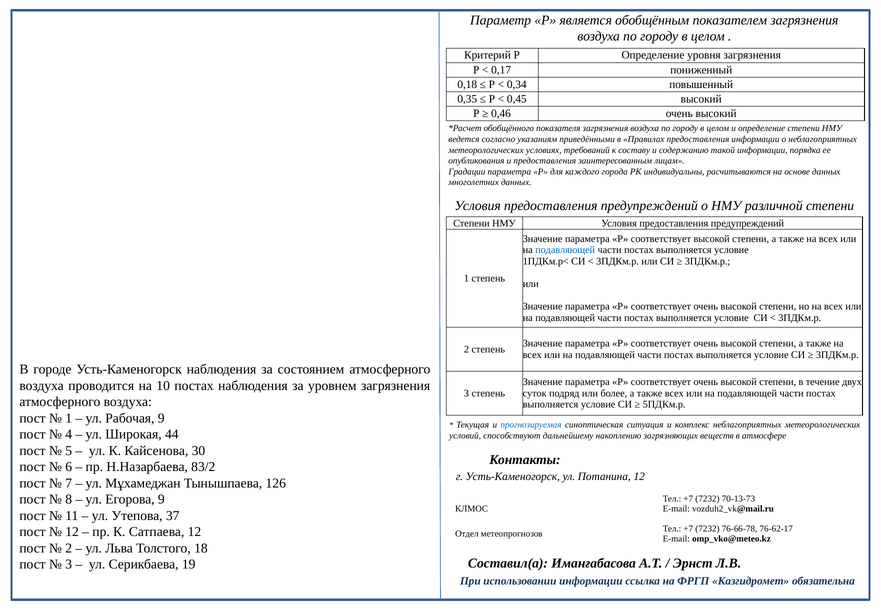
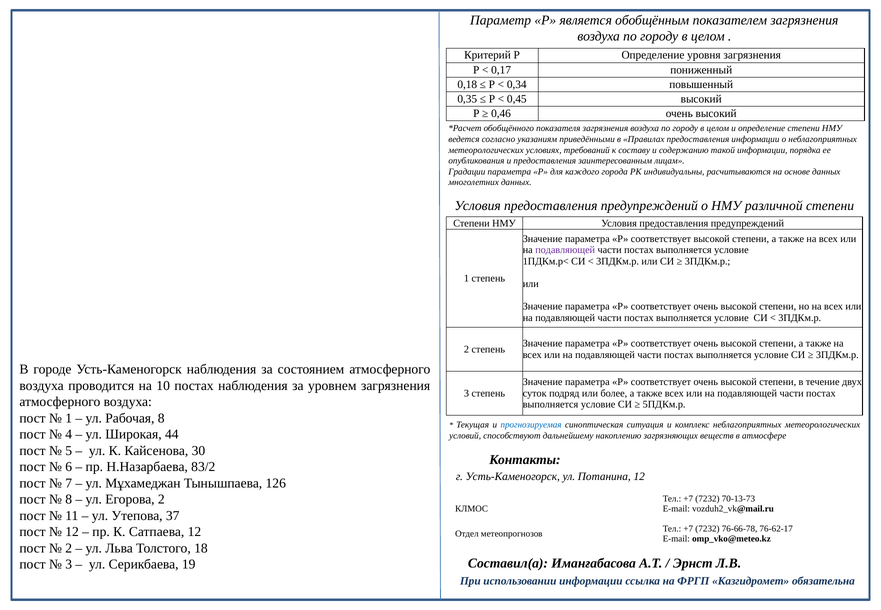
подавляющей colour: blue -> purple (565, 250)
Рабочая 9: 9 -> 8 (161, 418)
Егорова 9: 9 -> 2 (161, 499)
